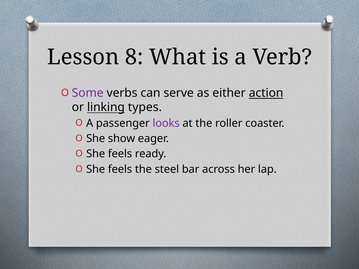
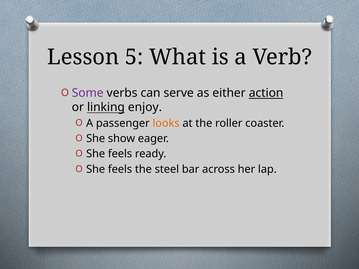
8: 8 -> 5 (134, 57)
types: types -> enjoy (145, 107)
looks colour: purple -> orange (166, 123)
